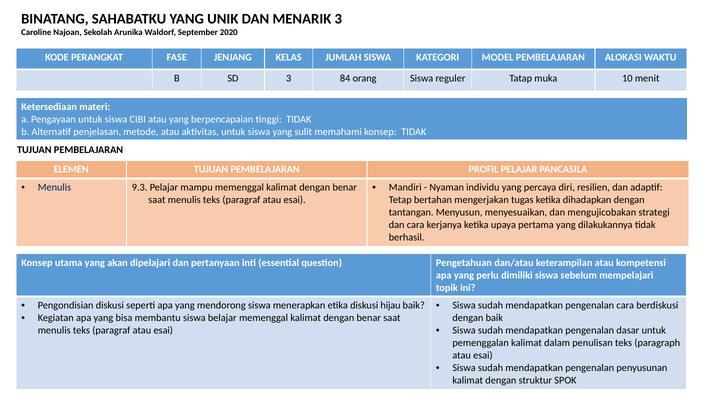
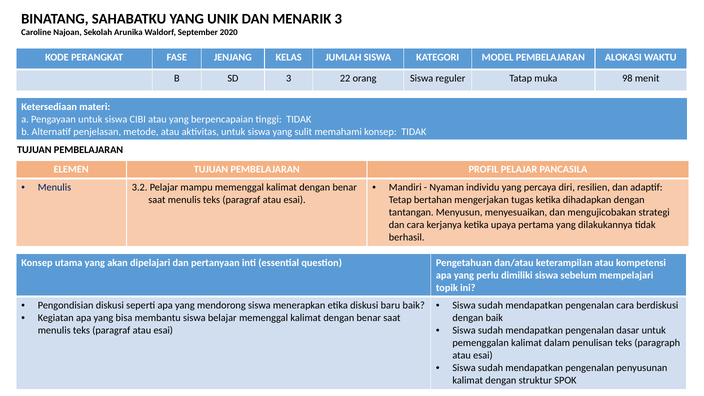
84: 84 -> 22 (345, 79)
10: 10 -> 98 (627, 79)
9.3: 9.3 -> 3.2 (140, 187)
hijau: hijau -> baru (390, 305)
